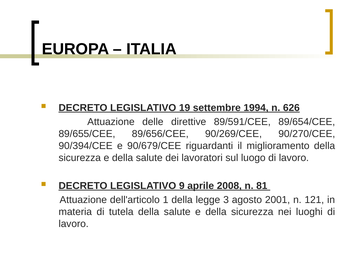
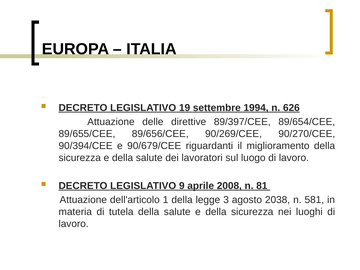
89/591/CEE: 89/591/CEE -> 89/397/CEE (242, 122)
2001: 2001 -> 2038 (278, 200)
121: 121 -> 581 (314, 200)
